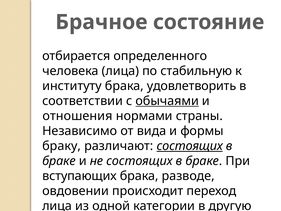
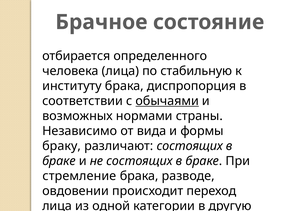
удовлетворить: удовлетворить -> диспропорция (191, 86)
отношения: отношения -> возможных (78, 116)
состоящих underline: present -> none (190, 146)
вступающих: вступающих -> стремление (79, 176)
